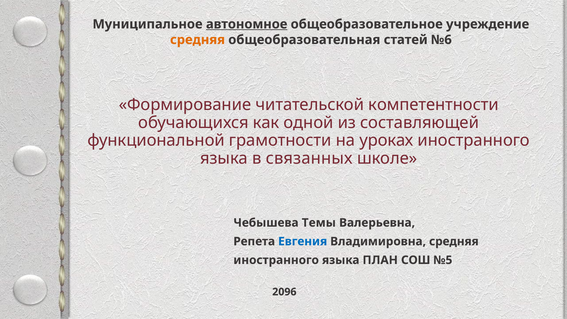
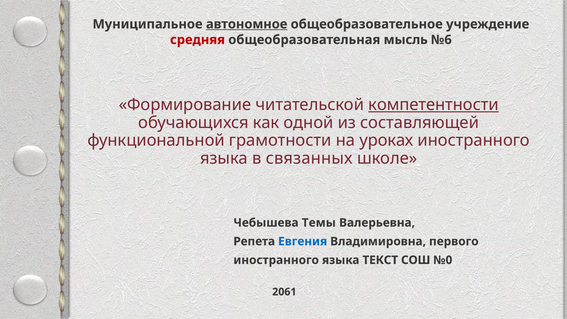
средняя colour: orange -> red (198, 40)
статей: статей -> мысль (406, 40)
компетентности underline: none -> present (433, 105)
Владимировна средняя: средняя -> первого (454, 241)
ПЛАН: ПЛАН -> ТЕКСТ (380, 260)
№5: №5 -> №0 (443, 260)
2096: 2096 -> 2061 (284, 292)
